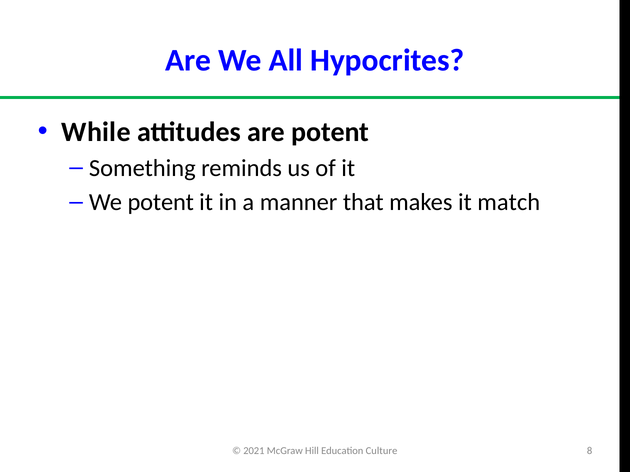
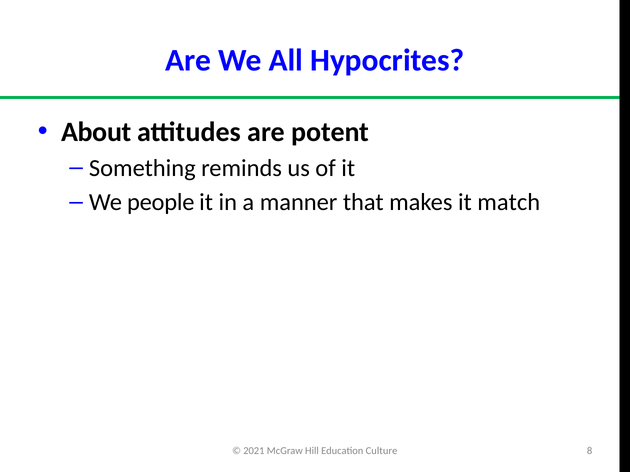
While: While -> About (96, 132)
We potent: potent -> people (161, 203)
